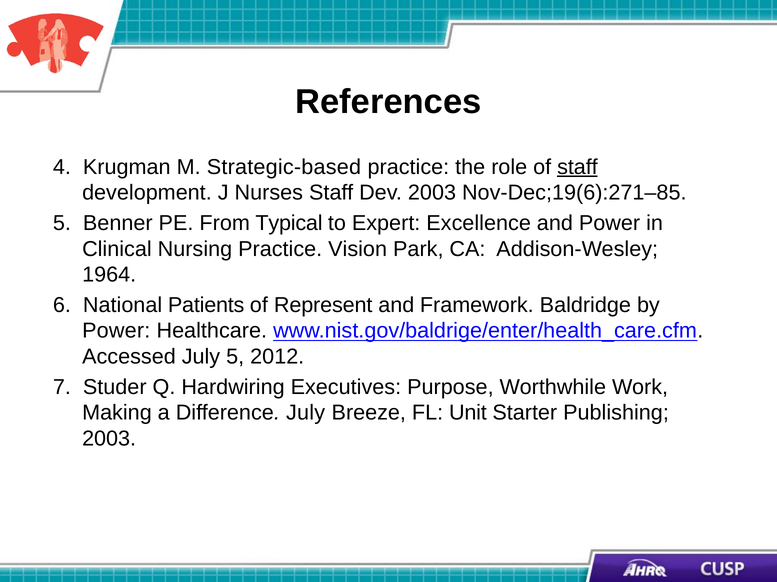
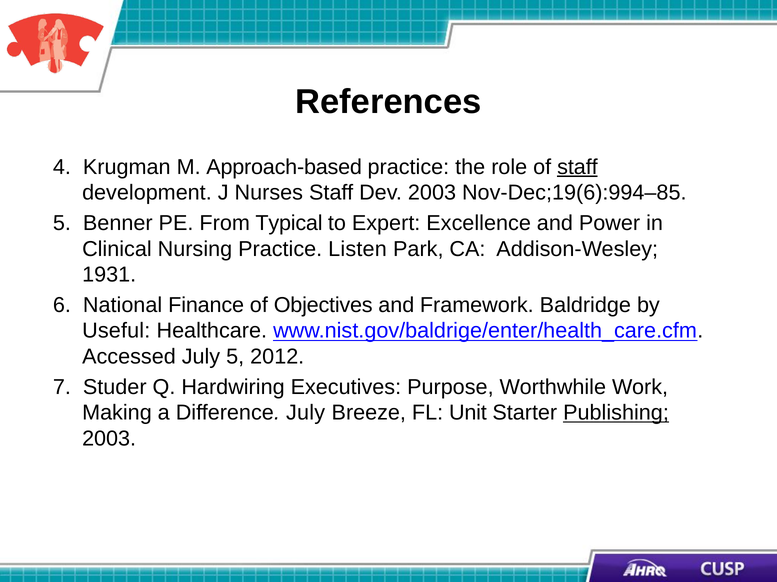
Strategic-based: Strategic-based -> Approach-based (284, 167)
Nov-Dec;19(6):271–85: Nov-Dec;19(6):271–85 -> Nov-Dec;19(6):994–85 (574, 193)
Vision: Vision -> Listen (358, 249)
1964: 1964 -> 1931 (109, 275)
Patients: Patients -> Finance (206, 305)
Represent: Represent -> Objectives (323, 305)
Power: Power -> Useful (116, 331)
Publishing underline: none -> present (616, 413)
